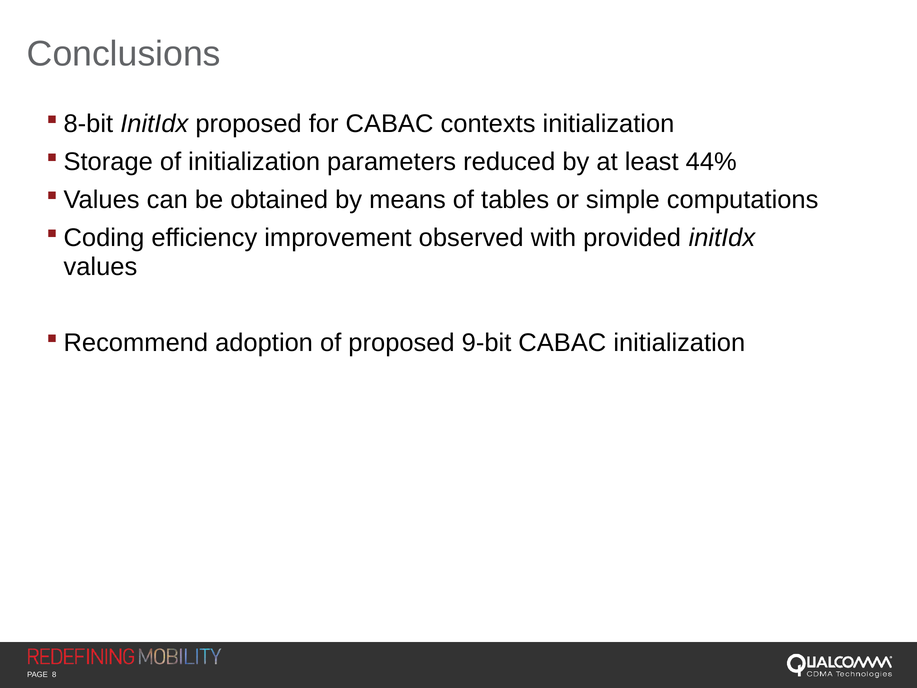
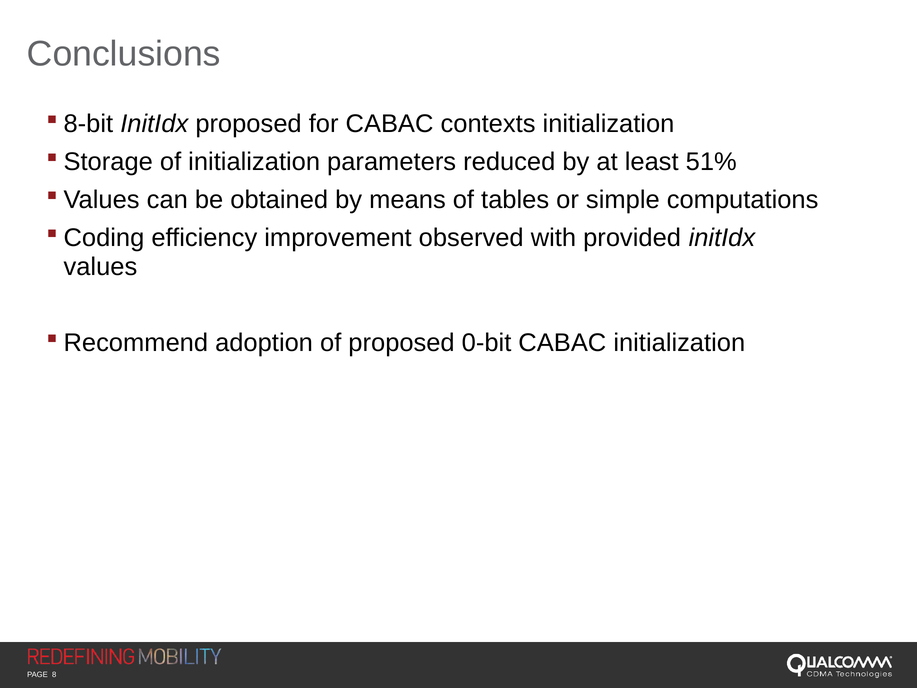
44%: 44% -> 51% (711, 162)
9-bit: 9-bit -> 0-bit (487, 343)
